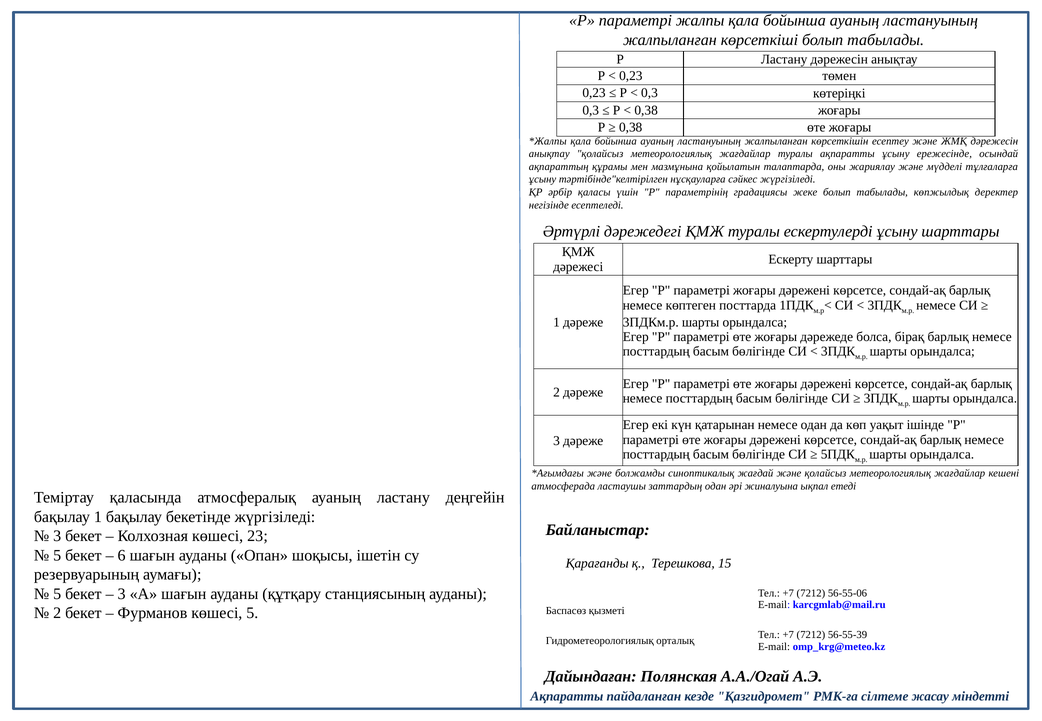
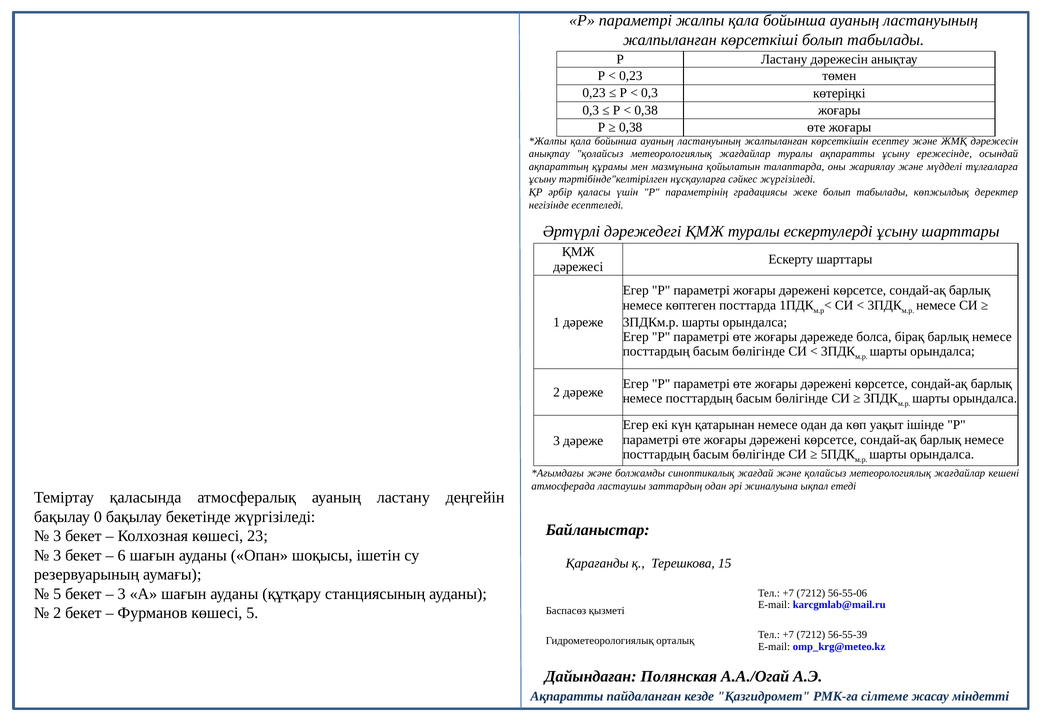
бақылау 1: 1 -> 0 (98, 517)
5: 5 -> 3 (57, 556)
